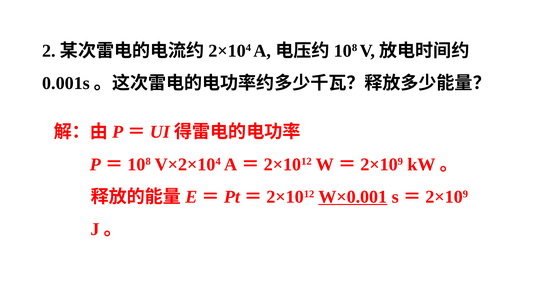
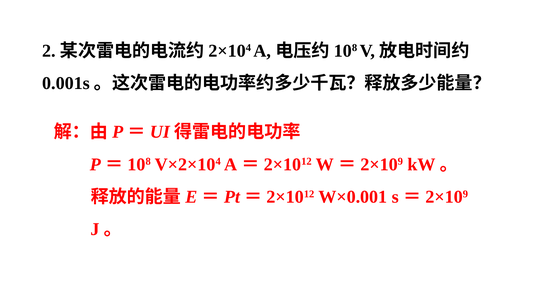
W×0.001 underline: present -> none (353, 197)
